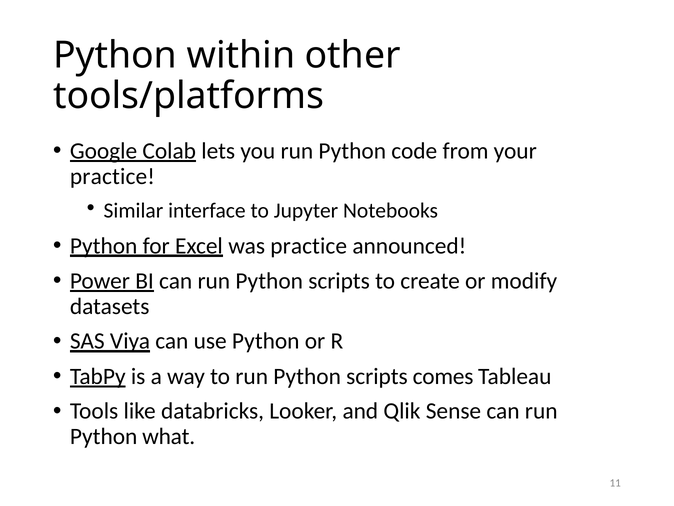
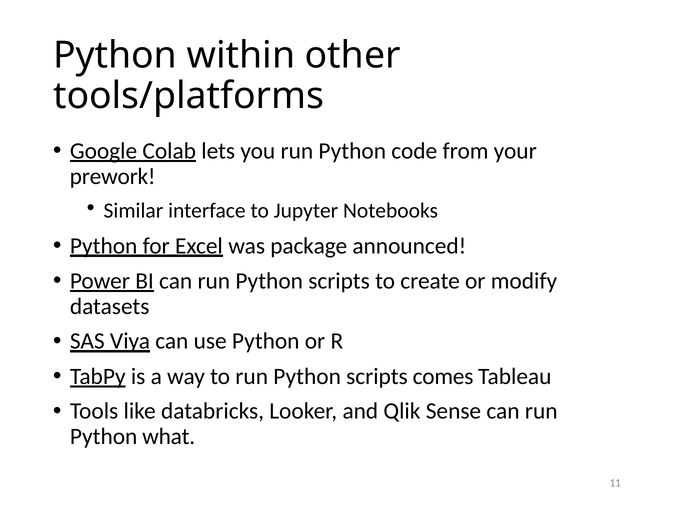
practice: practice -> prework (113, 176)
was practice: practice -> package (309, 246)
